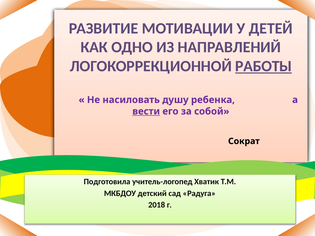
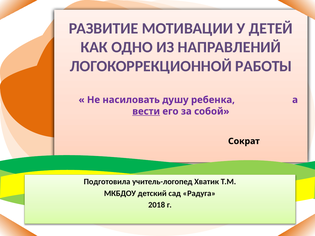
РАБОТЫ underline: present -> none (264, 66)
